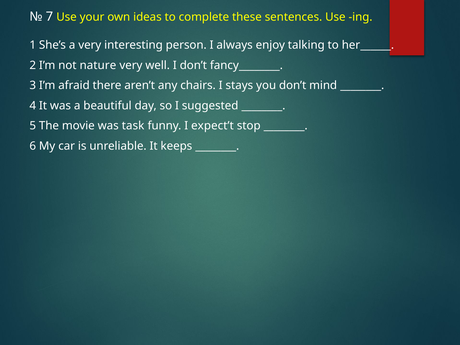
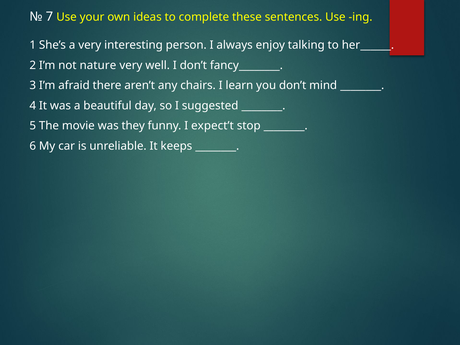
stays: stays -> learn (239, 85)
task: task -> they (133, 126)
